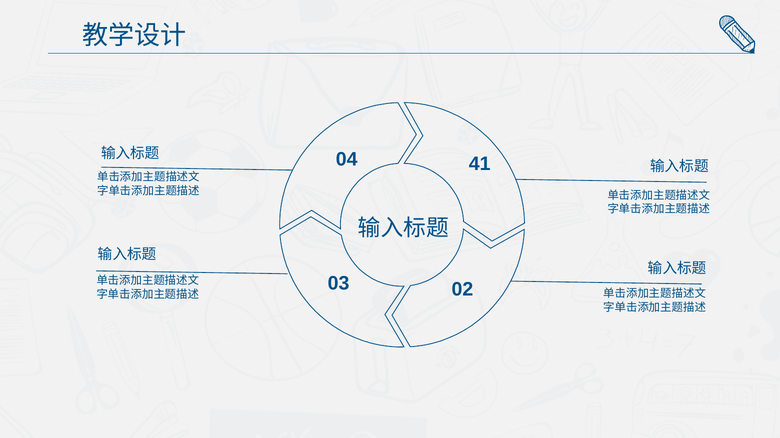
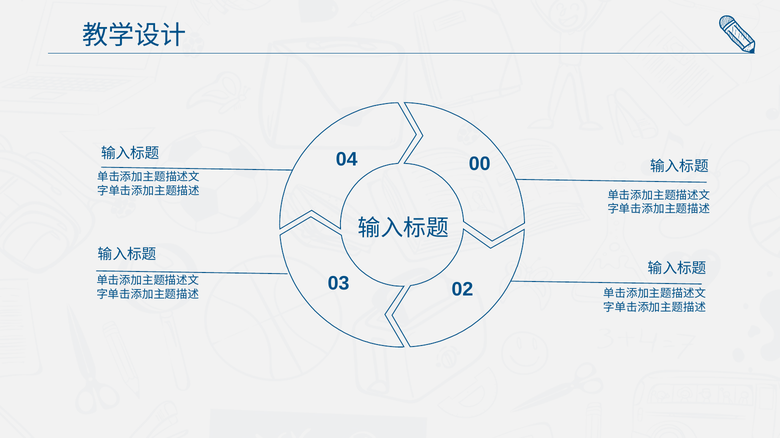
41: 41 -> 00 (480, 164)
